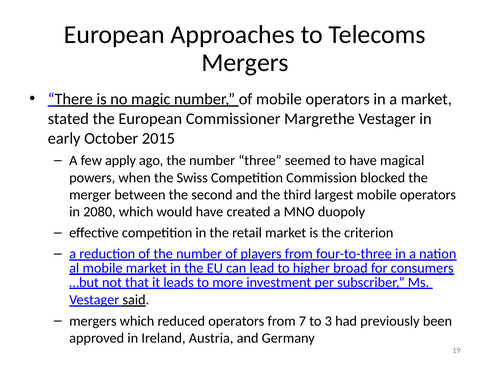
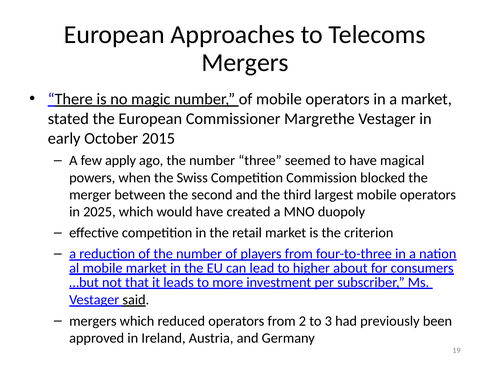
2080: 2080 -> 2025 (99, 212)
broad: broad -> about (350, 268)
7: 7 -> 2 (302, 321)
